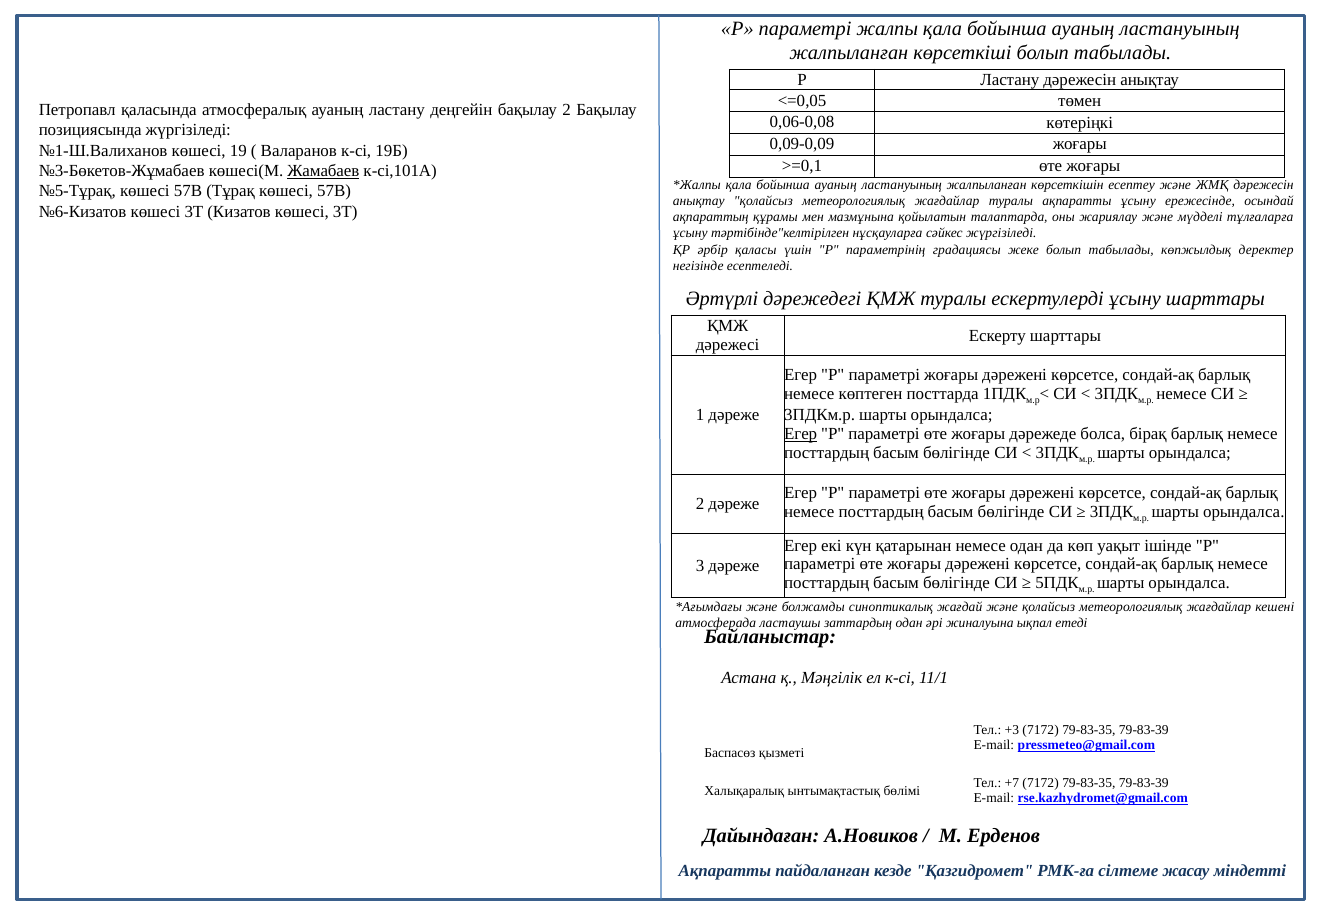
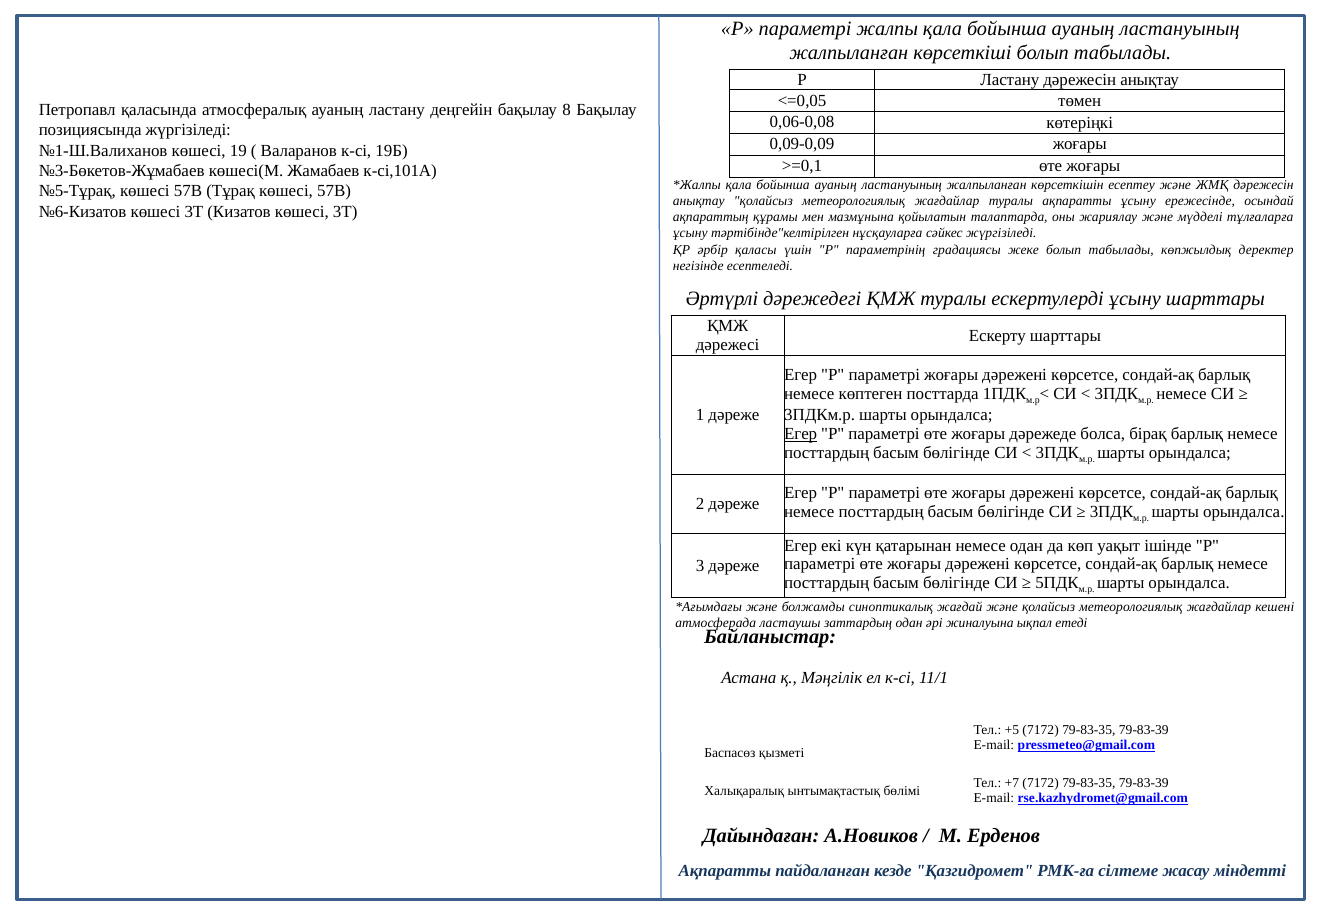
бақылау 2: 2 -> 8 (567, 110)
Жамабаев underline: present -> none (323, 171)
+3: +3 -> +5 (1012, 731)
